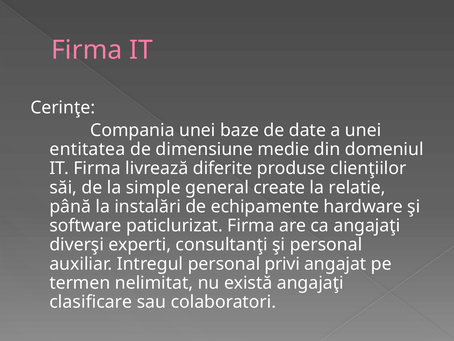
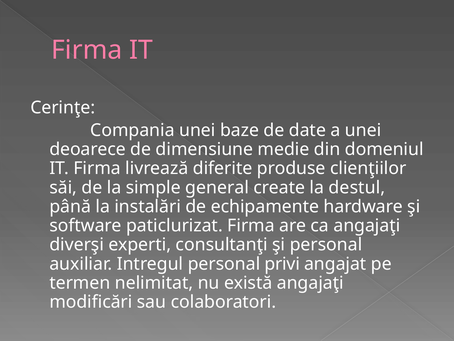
entitatea: entitatea -> deoarece (88, 149)
relatie: relatie -> destul (357, 187)
clasificare: clasificare -> modificări (91, 302)
